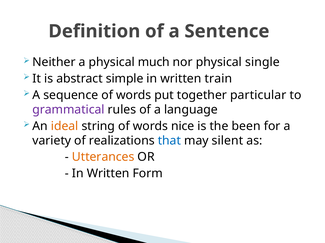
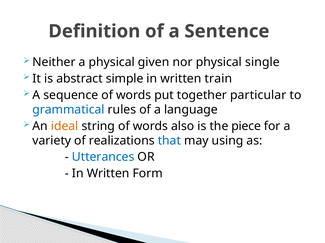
much: much -> given (154, 62)
grammatical colour: purple -> blue (69, 110)
nice: nice -> also (183, 126)
been: been -> piece (246, 126)
silent: silent -> using (228, 141)
Utterances colour: orange -> blue (103, 157)
